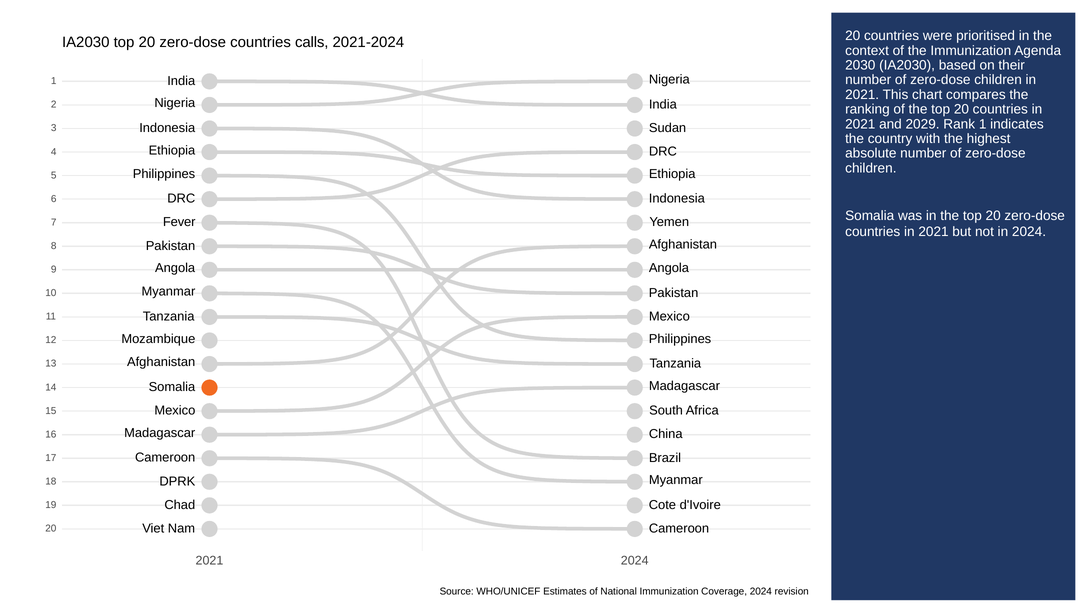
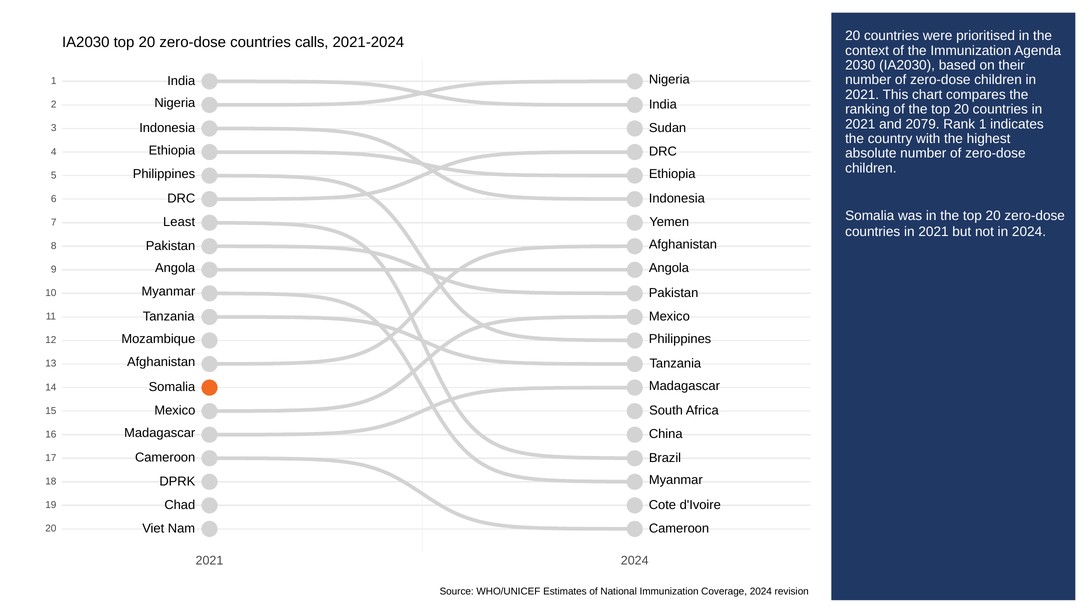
2029: 2029 -> 2079 (923, 124)
Fever: Fever -> Least (179, 222)
